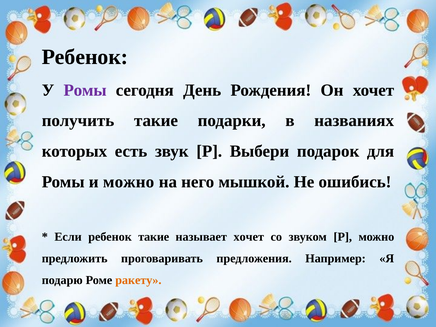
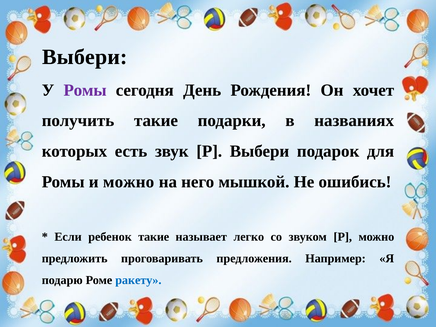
Ребенок: Ребенок -> Выбери (85, 57)
называет хочет: хочет -> легко (249, 237)
ракету colour: orange -> blue (138, 280)
